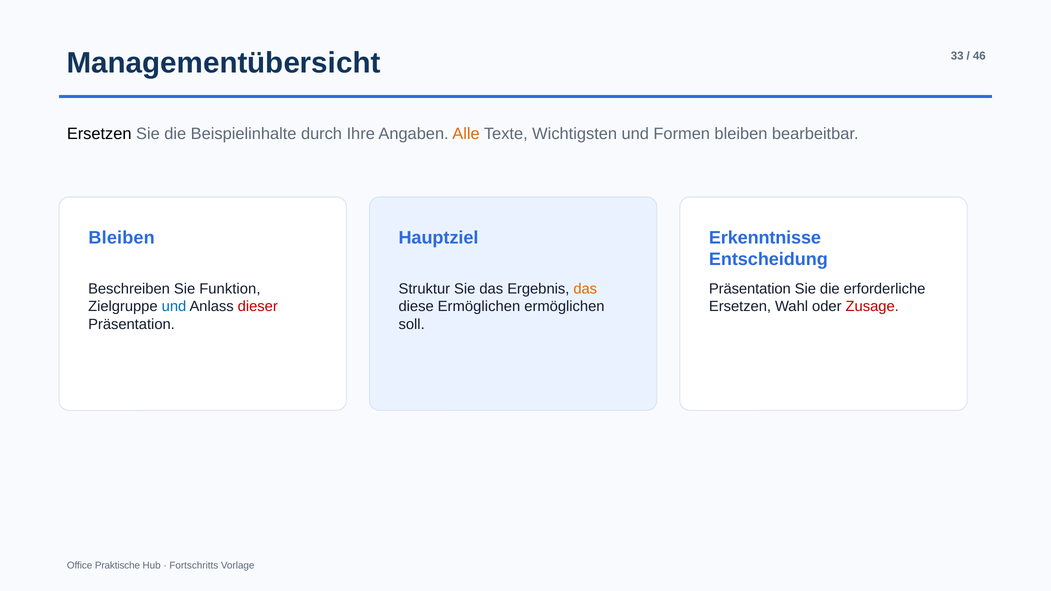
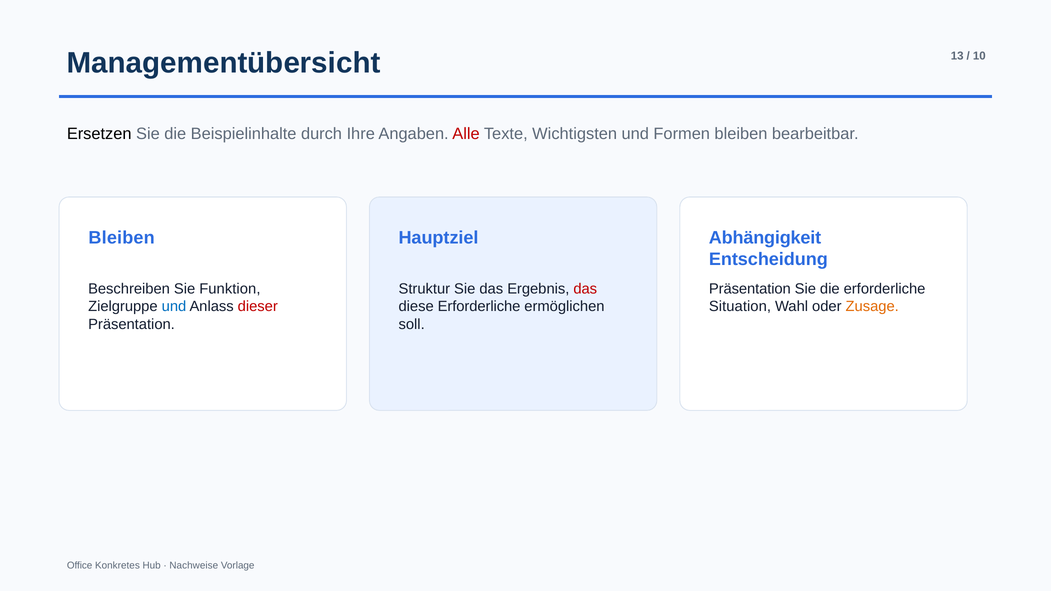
33: 33 -> 13 (957, 56)
46: 46 -> 10 (979, 56)
Alle colour: orange -> red (466, 134)
Erkenntnisse: Erkenntnisse -> Abhängigkeit (765, 238)
das colour: orange -> red (585, 289)
diese Ermöglichen: Ermöglichen -> Erforderliche (479, 307)
Ersetzen: Ersetzen -> Situation (740, 307)
Zusage colour: red -> orange (872, 307)
Praktische: Praktische -> Konkretes (117, 566)
Fortschritts: Fortschritts -> Nachweise (194, 566)
